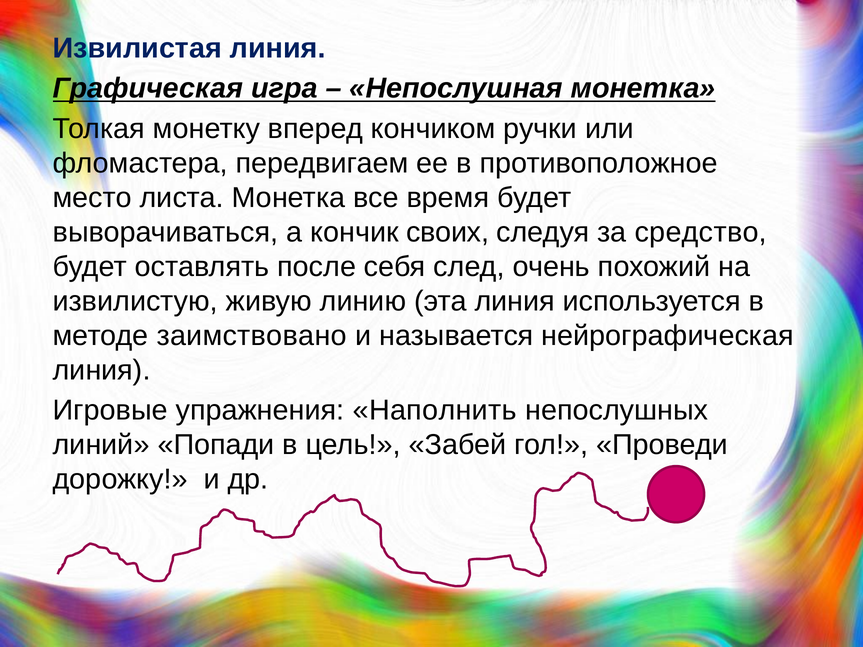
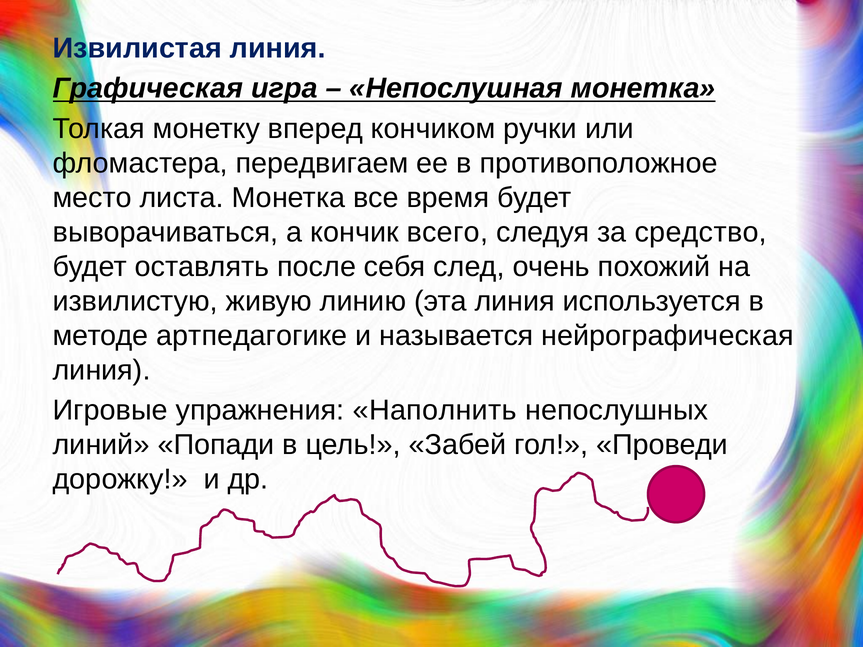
своих: своих -> всего (447, 232)
заимствовано: заимствовано -> артпедагогике (252, 336)
